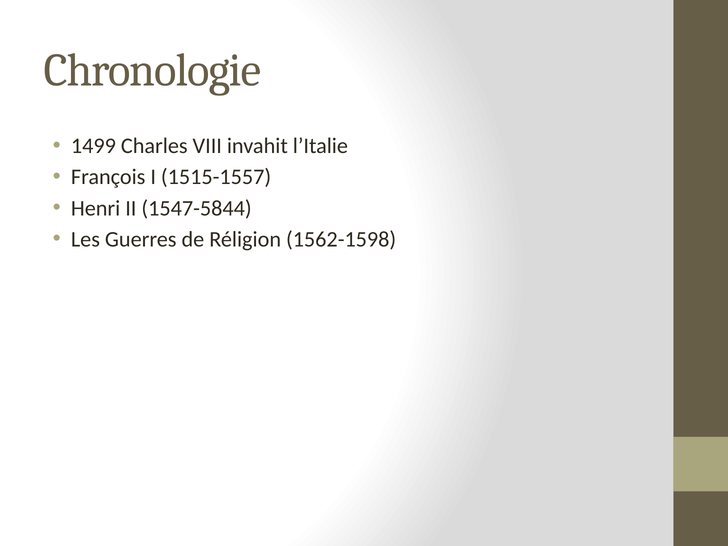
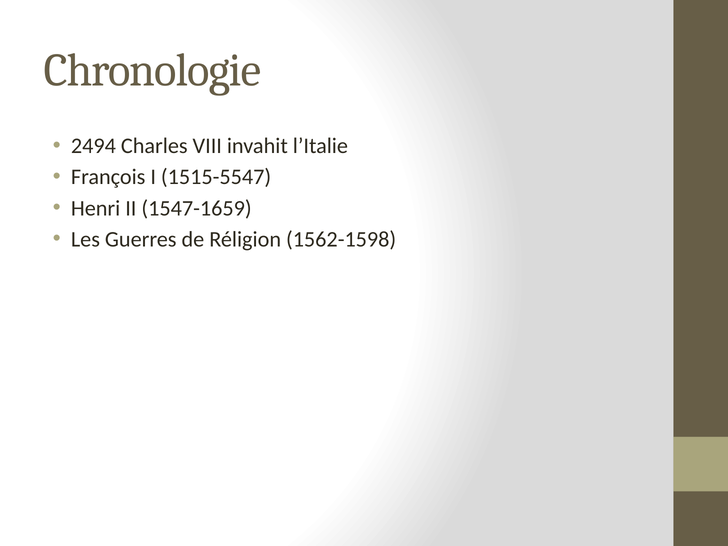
1499: 1499 -> 2494 (93, 146)
1515-1557: 1515-1557 -> 1515-5547 (216, 177)
1547-5844: 1547-5844 -> 1547-1659 (197, 208)
